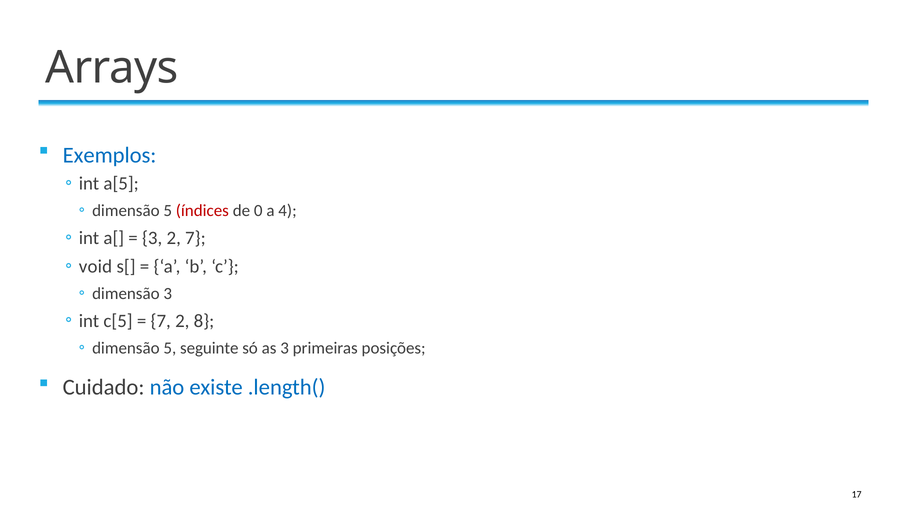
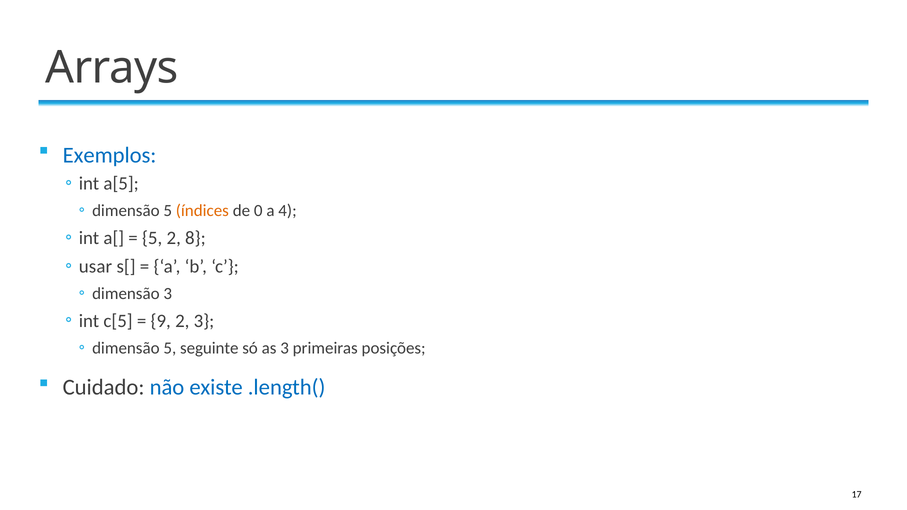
índices colour: red -> orange (202, 211)
3: 3 -> 5 (152, 238)
2 7: 7 -> 8 (195, 238)
void: void -> usar (95, 267)
7: 7 -> 9 (161, 321)
2 8: 8 -> 3 (204, 321)
